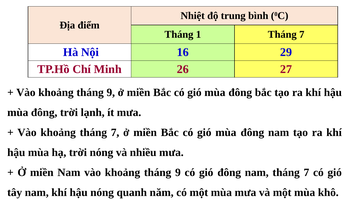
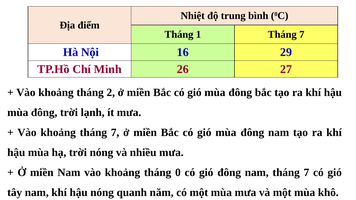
9: 9 -> 2 (111, 93)
9: 9 -> 0 (178, 173)
